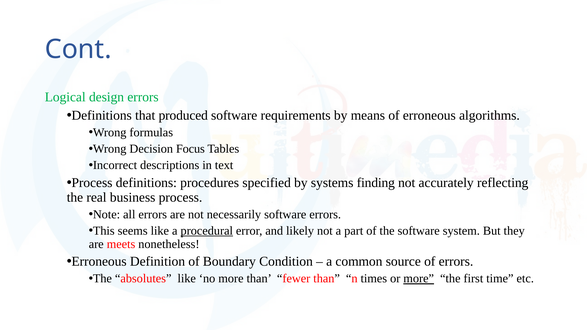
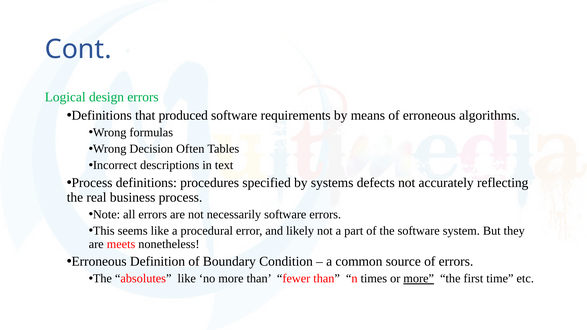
Focus: Focus -> Often (190, 149)
finding: finding -> defects (376, 183)
procedural underline: present -> none (207, 231)
